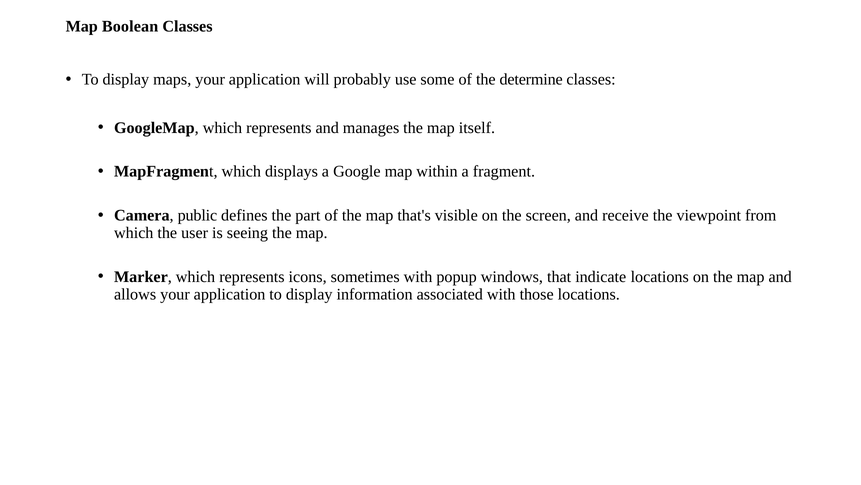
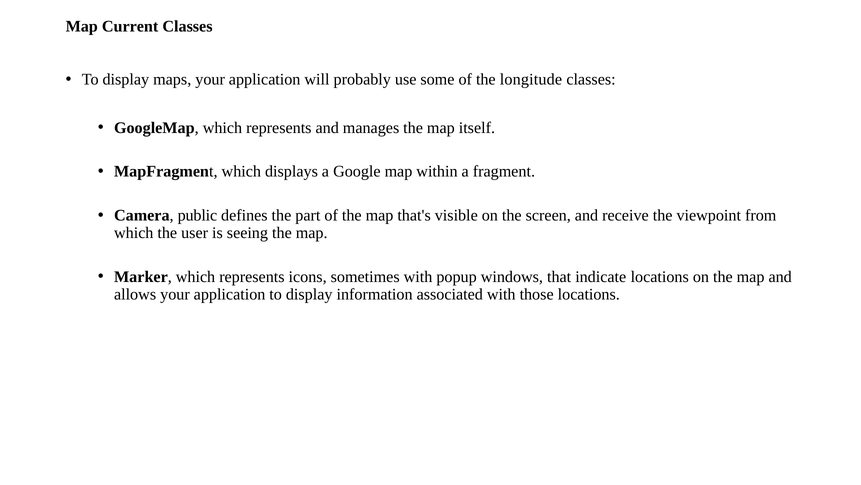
Boolean: Boolean -> Current (130, 26)
determine: determine -> longitude (531, 79)
